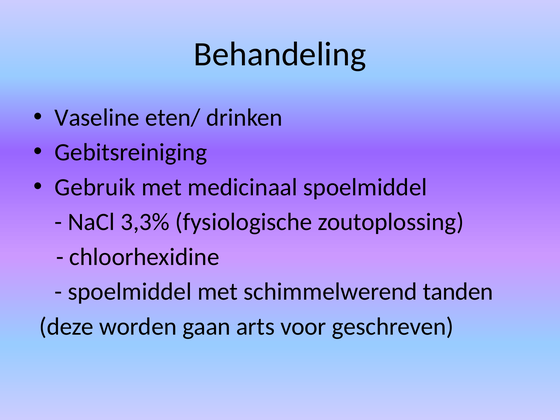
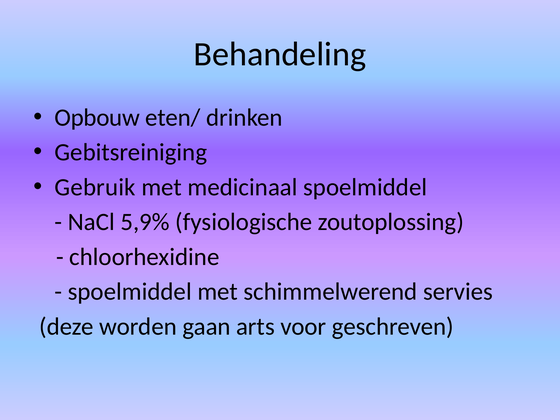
Vaseline: Vaseline -> Opbouw (97, 117)
3,3%: 3,3% -> 5,9% (145, 222)
tanden: tanden -> servies (458, 292)
